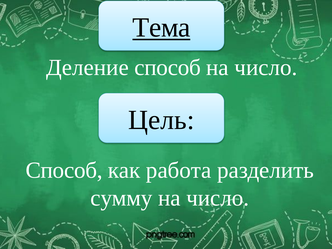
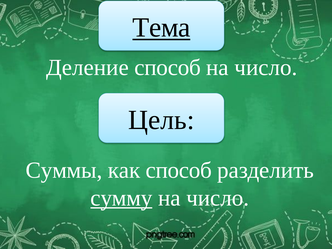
Способ: Способ -> Суммы (64, 170)
как работа: работа -> способ (179, 170)
сумму underline: none -> present (121, 198)
